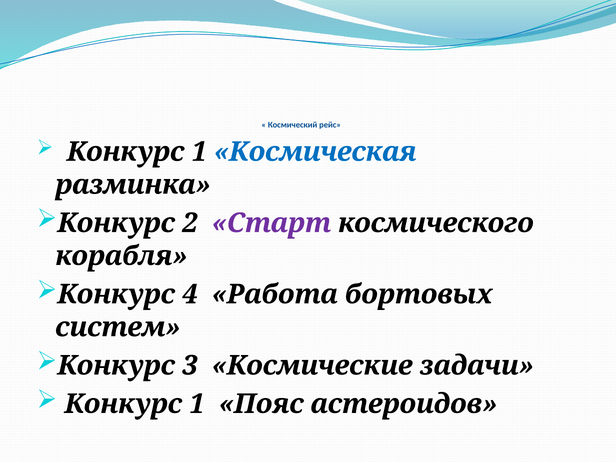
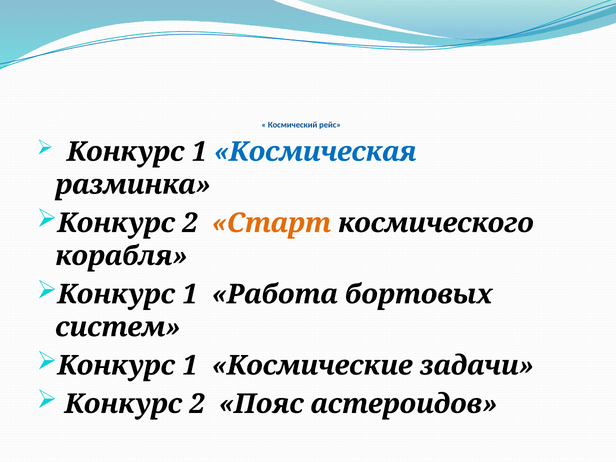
Старт colour: purple -> orange (271, 223)
4: 4 -> 1 (190, 294)
3: 3 -> 1 (190, 366)
1: 1 -> 2 (197, 404)
